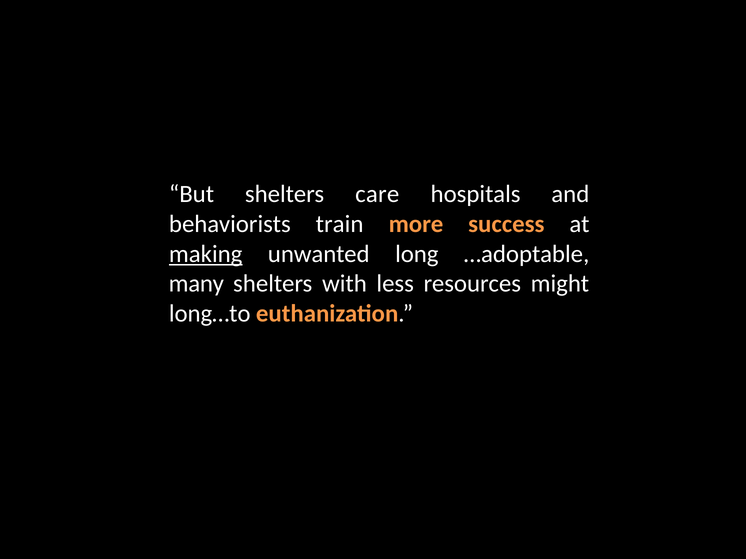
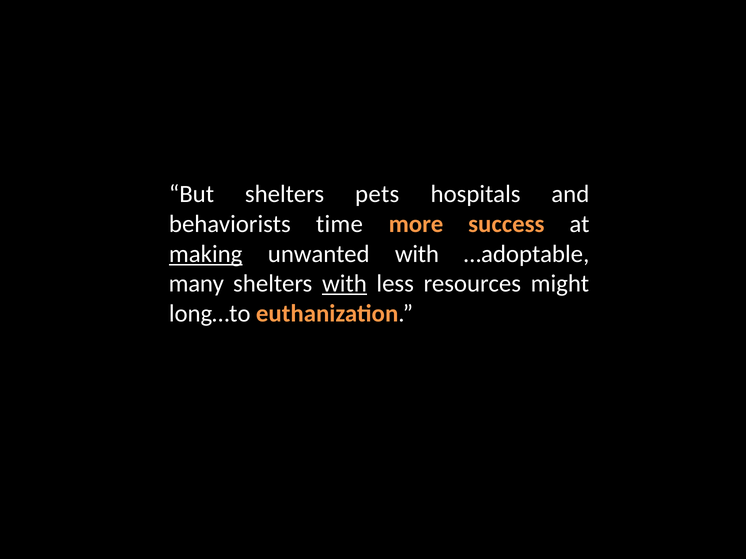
care: care -> pets (377, 194)
train: train -> time (339, 224)
unwanted long: long -> with (417, 254)
with underline: none -> present (344, 284)
